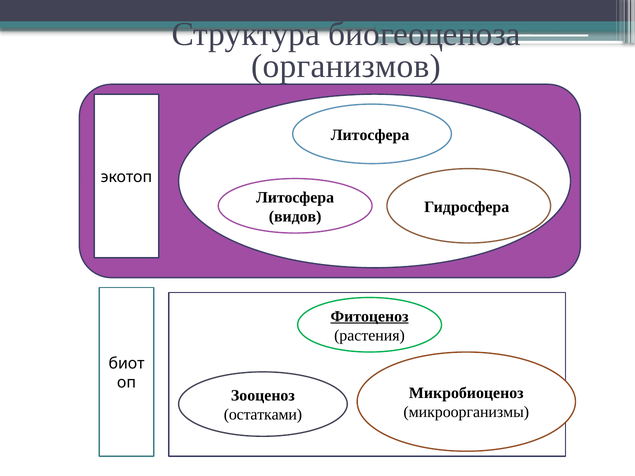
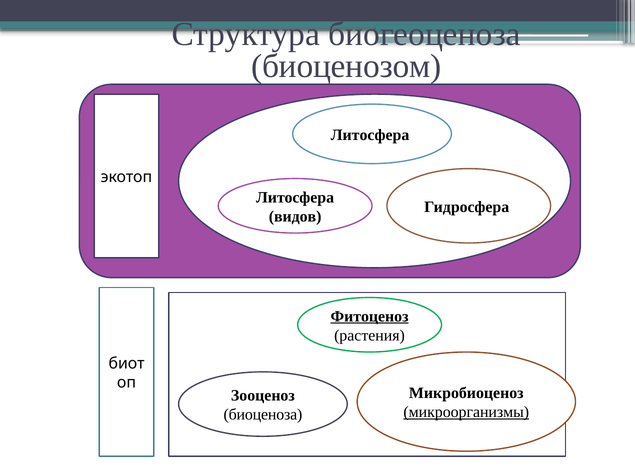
организмов: организмов -> биоценозом (346, 66)
микроорганизмы underline: none -> present (466, 412)
остатками: остатками -> биоценоза (263, 415)
